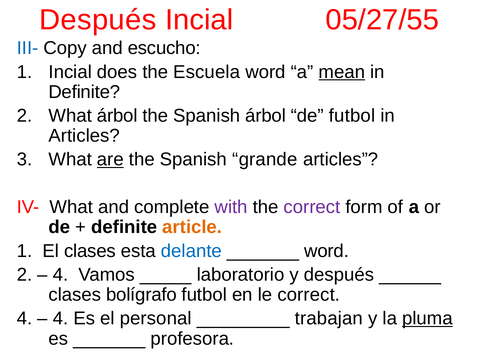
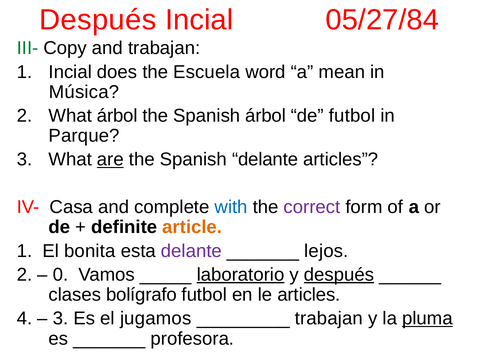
05/27/55: 05/27/55 -> 05/27/84 (382, 20)
III- colour: blue -> green (28, 48)
and escucho: escucho -> trabajan (164, 48)
mean underline: present -> none (342, 72)
Definite: Definite -> Música (84, 92)
Articles: Articles -> Parque (84, 136)
Spanish grande: grande -> delante (265, 160)
IV- What: What -> Casa (71, 207)
with colour: purple -> blue (231, 207)
El clases: clases -> bonita (90, 251)
delante colour: blue -> purple (191, 251)
word: word -> lejos (326, 251)
4: 4 -> 0 (60, 275)
laboratorio underline: none -> present (241, 275)
después underline: none -> present (339, 275)
le correct: correct -> articles (309, 295)
4: 4 -> 3 (60, 319)
personal: personal -> jugamos (156, 319)
